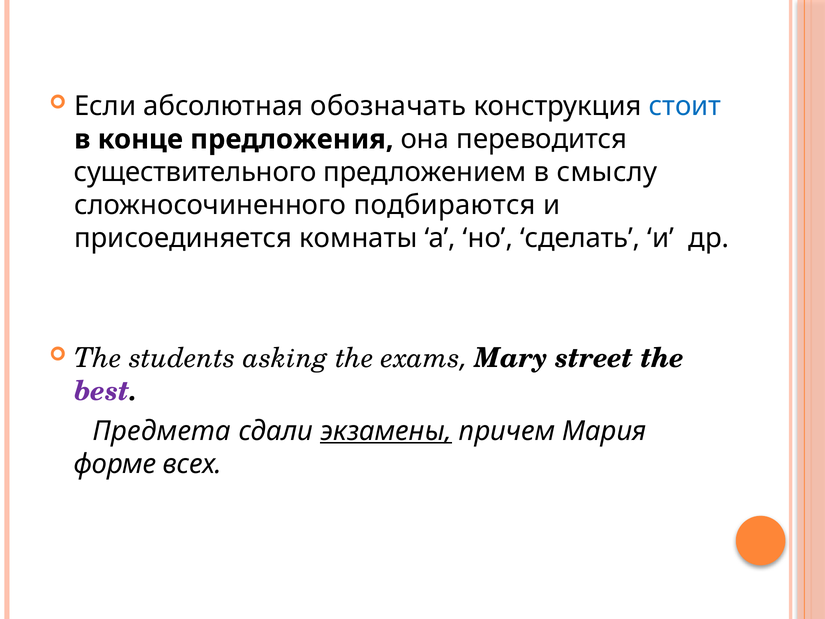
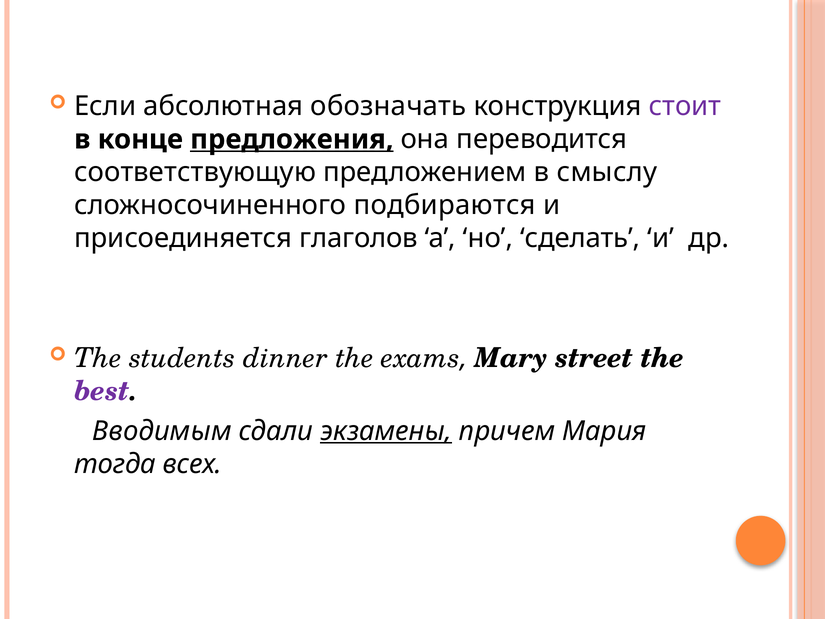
стоит colour: blue -> purple (685, 106)
предложения underline: none -> present (292, 139)
существительного: существительного -> соответствующую (195, 172)
комнаты: комнаты -> глаголов (359, 238)
asking: asking -> dinner (286, 358)
Предмета: Предмета -> Вводимым (162, 431)
форме: форме -> тогда (115, 464)
